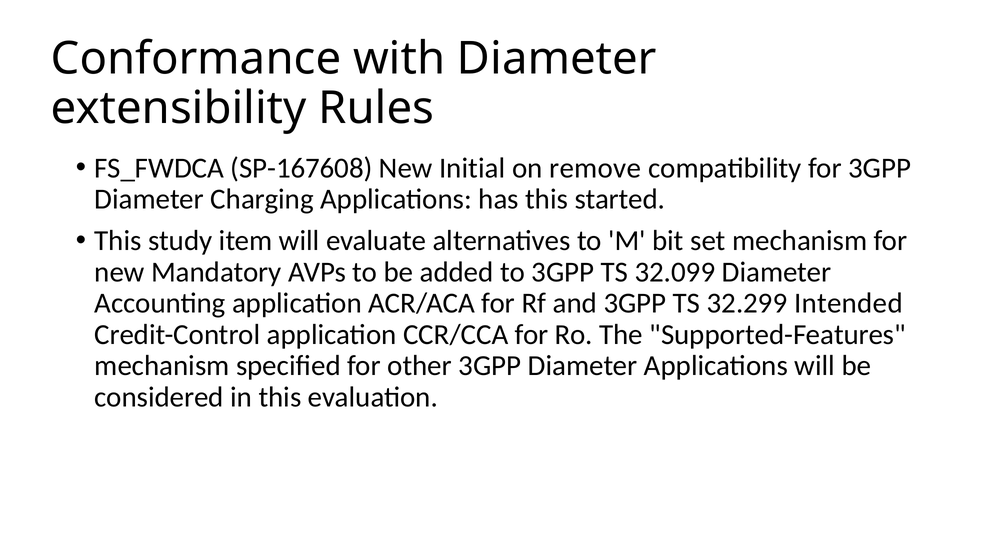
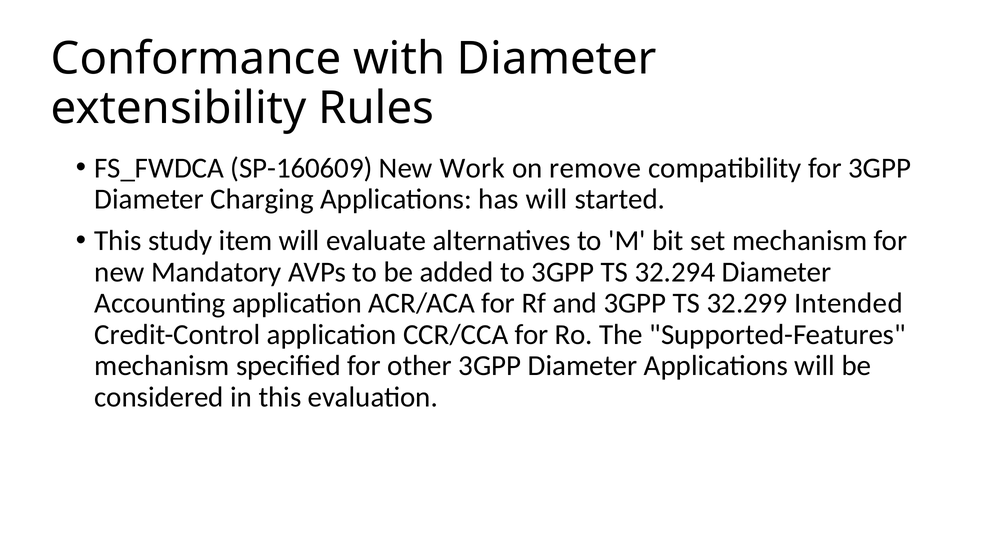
SP-167608: SP-167608 -> SP-160609 (301, 168)
Initial: Initial -> Work (472, 168)
has this: this -> will (547, 199)
32.099: 32.099 -> 32.294 (675, 272)
